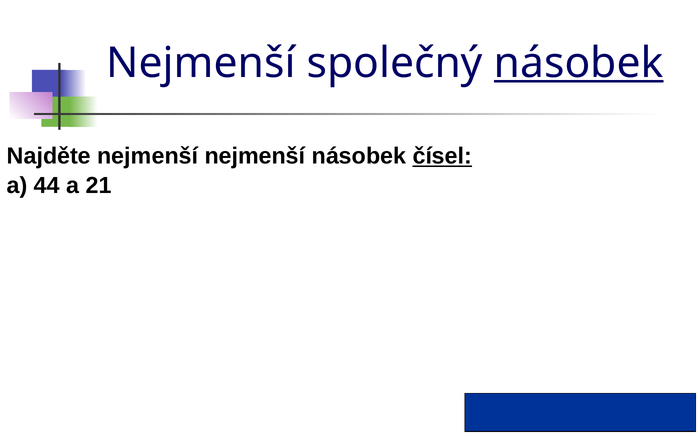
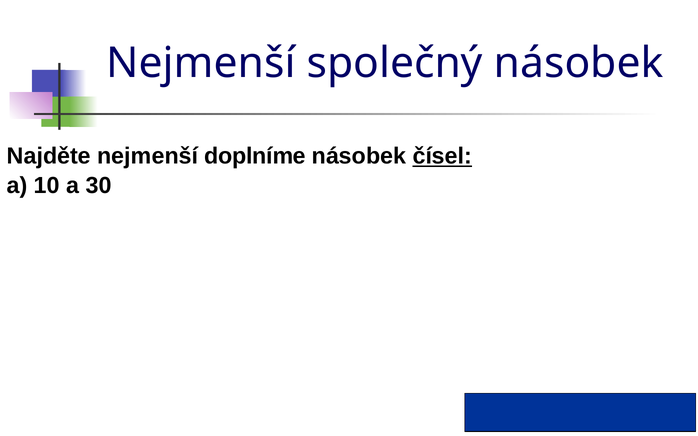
násobek underline: present -> none (579, 63)
nejmenší nejmenší: nejmenší -> doplníme (255, 156)
44: 44 -> 10 (47, 186)
21: 21 -> 30 (99, 186)
